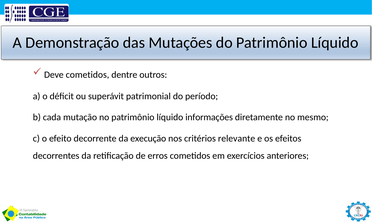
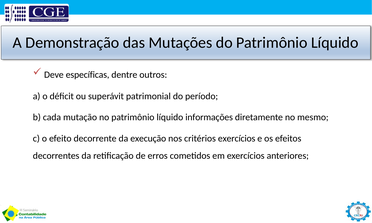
Deve cometidos: cometidos -> específicas (88, 75)
critérios relevante: relevante -> exercícios (237, 139)
